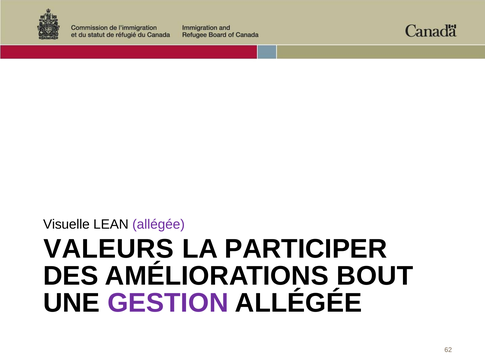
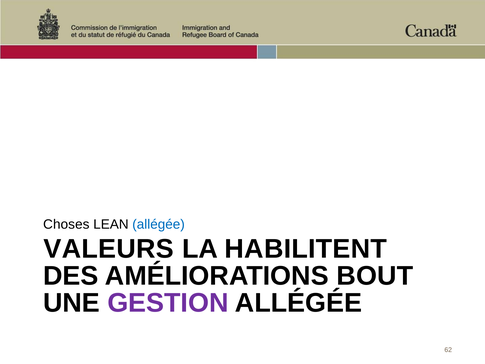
Visuelle: Visuelle -> Choses (66, 224)
allégée colour: purple -> blue (159, 224)
PARTICIPER: PARTICIPER -> HABILITENT (306, 249)
